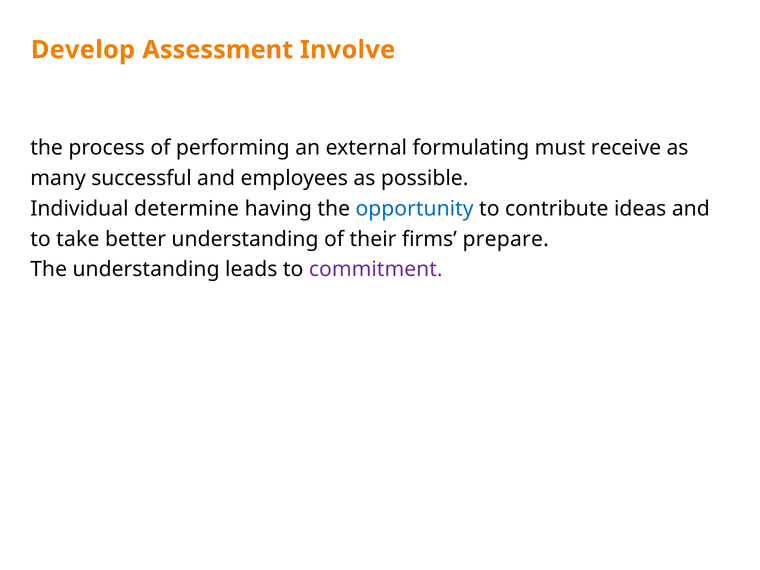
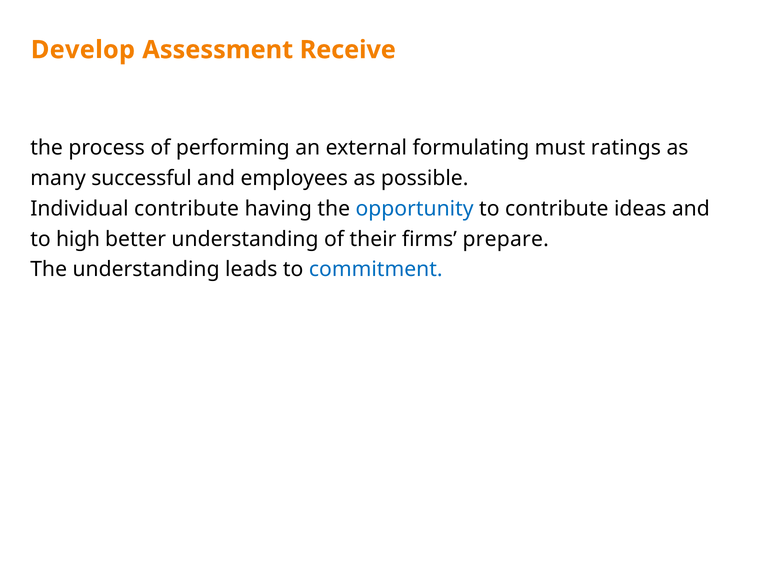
Involve: Involve -> Receive (348, 50)
receive: receive -> ratings (626, 148)
Individual determine: determine -> contribute (187, 209)
take: take -> high (78, 239)
commitment colour: purple -> blue (376, 269)
